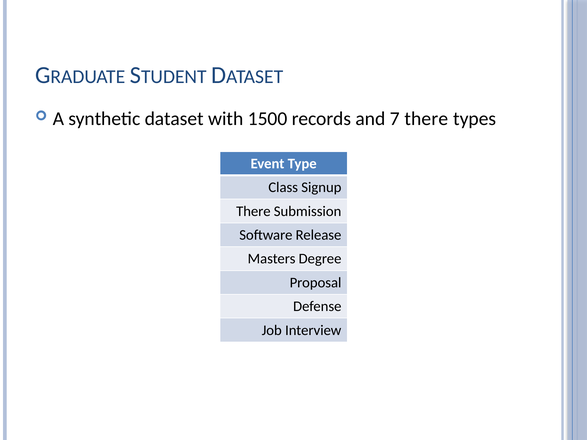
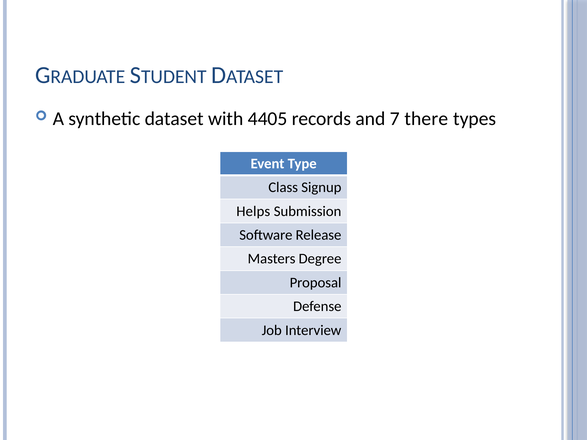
1500: 1500 -> 4405 (268, 119)
There: There -> Helps (253, 211)
